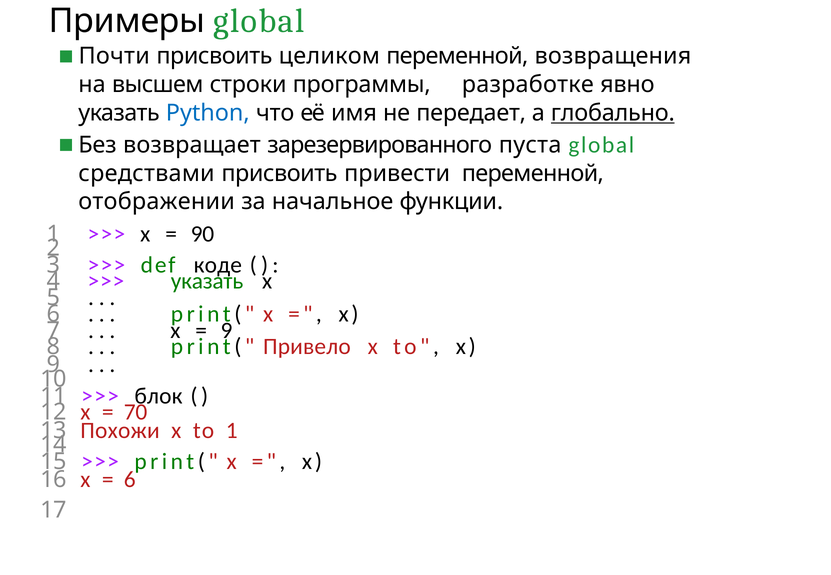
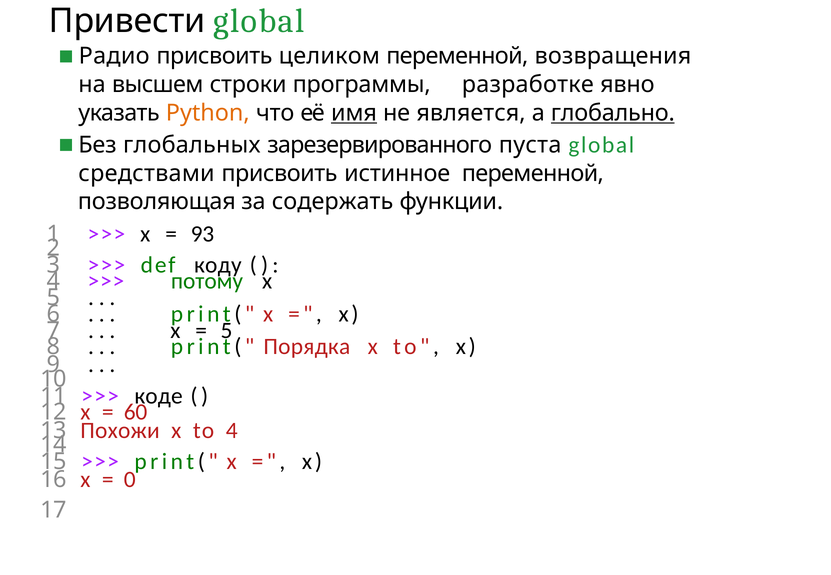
Примеры: Примеры -> Привести (127, 21)
Почти: Почти -> Радио (114, 56)
Python colour: blue -> orange (208, 113)
имя underline: none -> present (354, 113)
передает: передает -> является (471, 113)
возвращает: возвращает -> глобальных (192, 145)
привести: привести -> истинное (397, 173)
отображении: отображении -> позволяющая (157, 202)
начальное: начальное -> содержать (333, 202)
90: 90 -> 93 (202, 234)
коде: коде -> коду (218, 265)
указать: указать -> потому (207, 281)
9: 9 -> 5 (226, 330)
Привело: Привело -> Порядка (307, 347)
блок: блок -> коде (159, 396)
70: 70 -> 60 (136, 412)
to 1: 1 -> 4 (232, 431)
6: 6 -> 0 (130, 480)
